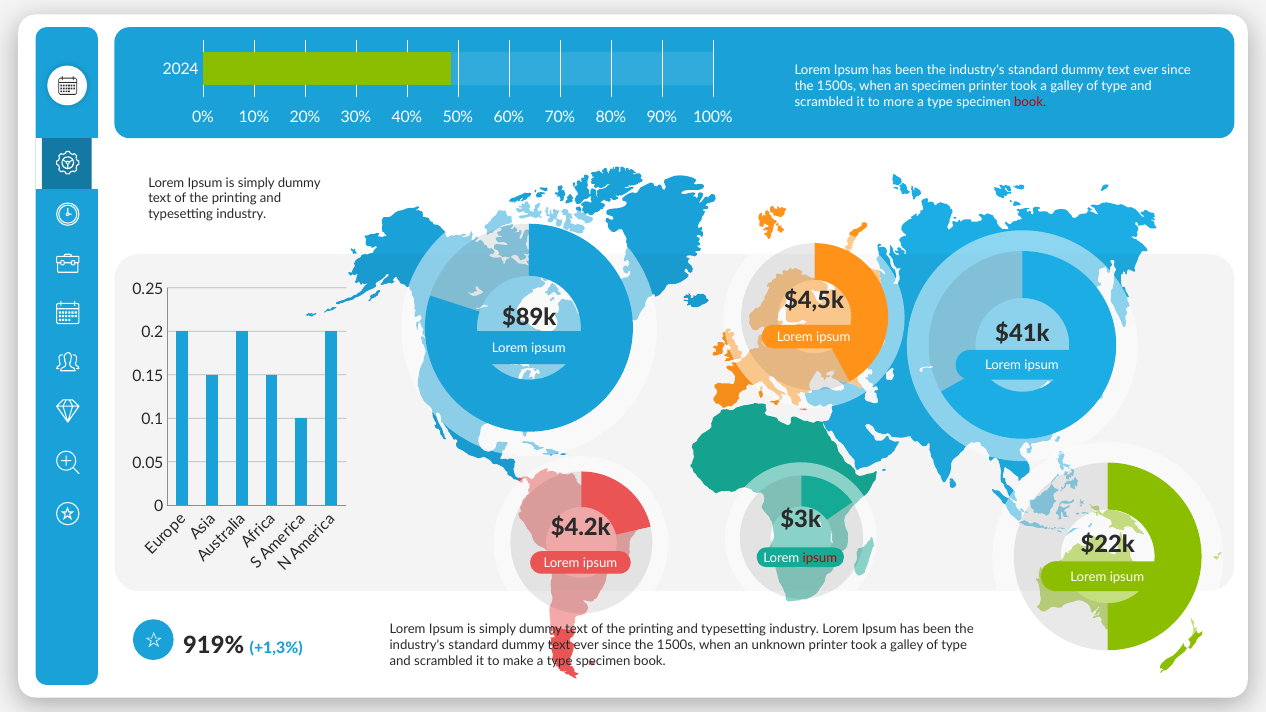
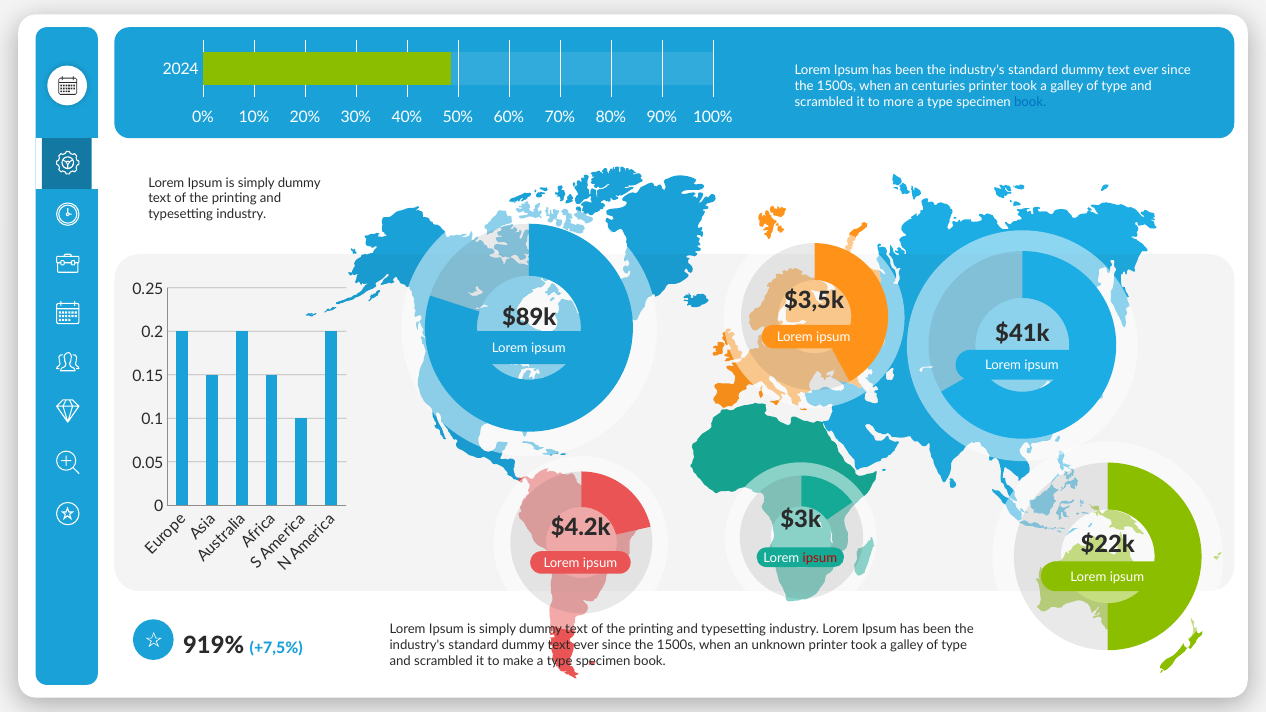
an specimen: specimen -> centuries (938, 86)
book colour: red -> blue (1030, 102)
$4,5k: $4,5k -> $3,5k (814, 301)
+1,3%: +1,3% -> +7,5% (276, 649)
